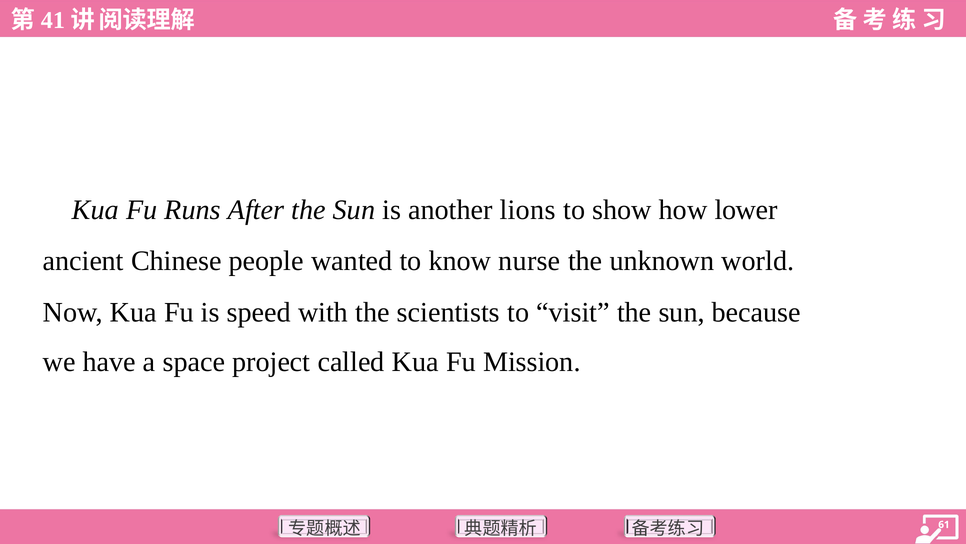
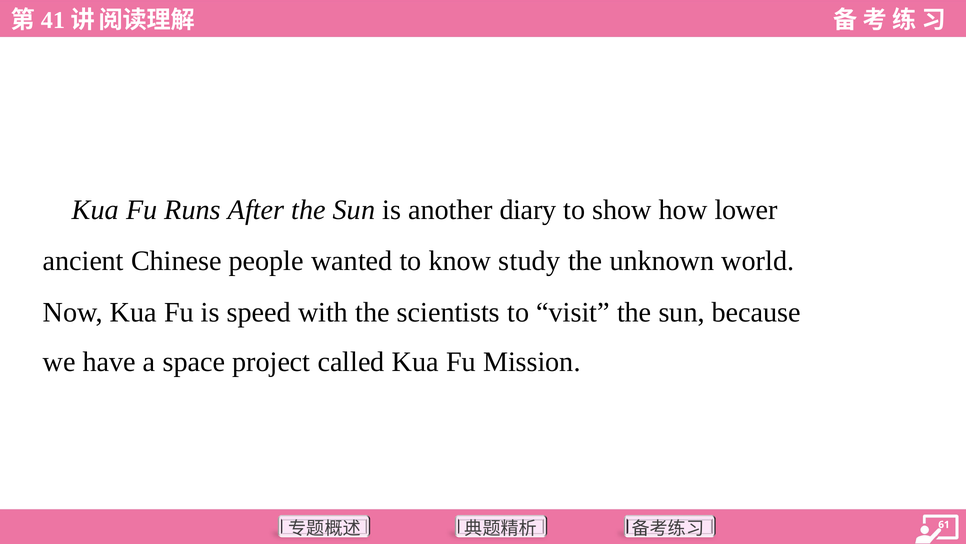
lions: lions -> diary (528, 210)
nurse: nurse -> study (529, 261)
